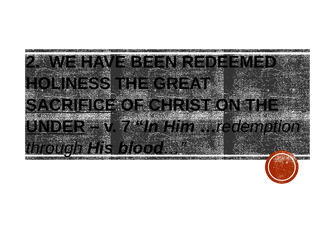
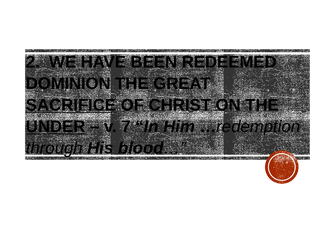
HOLINESS: HOLINESS -> DOMINION (68, 84)
